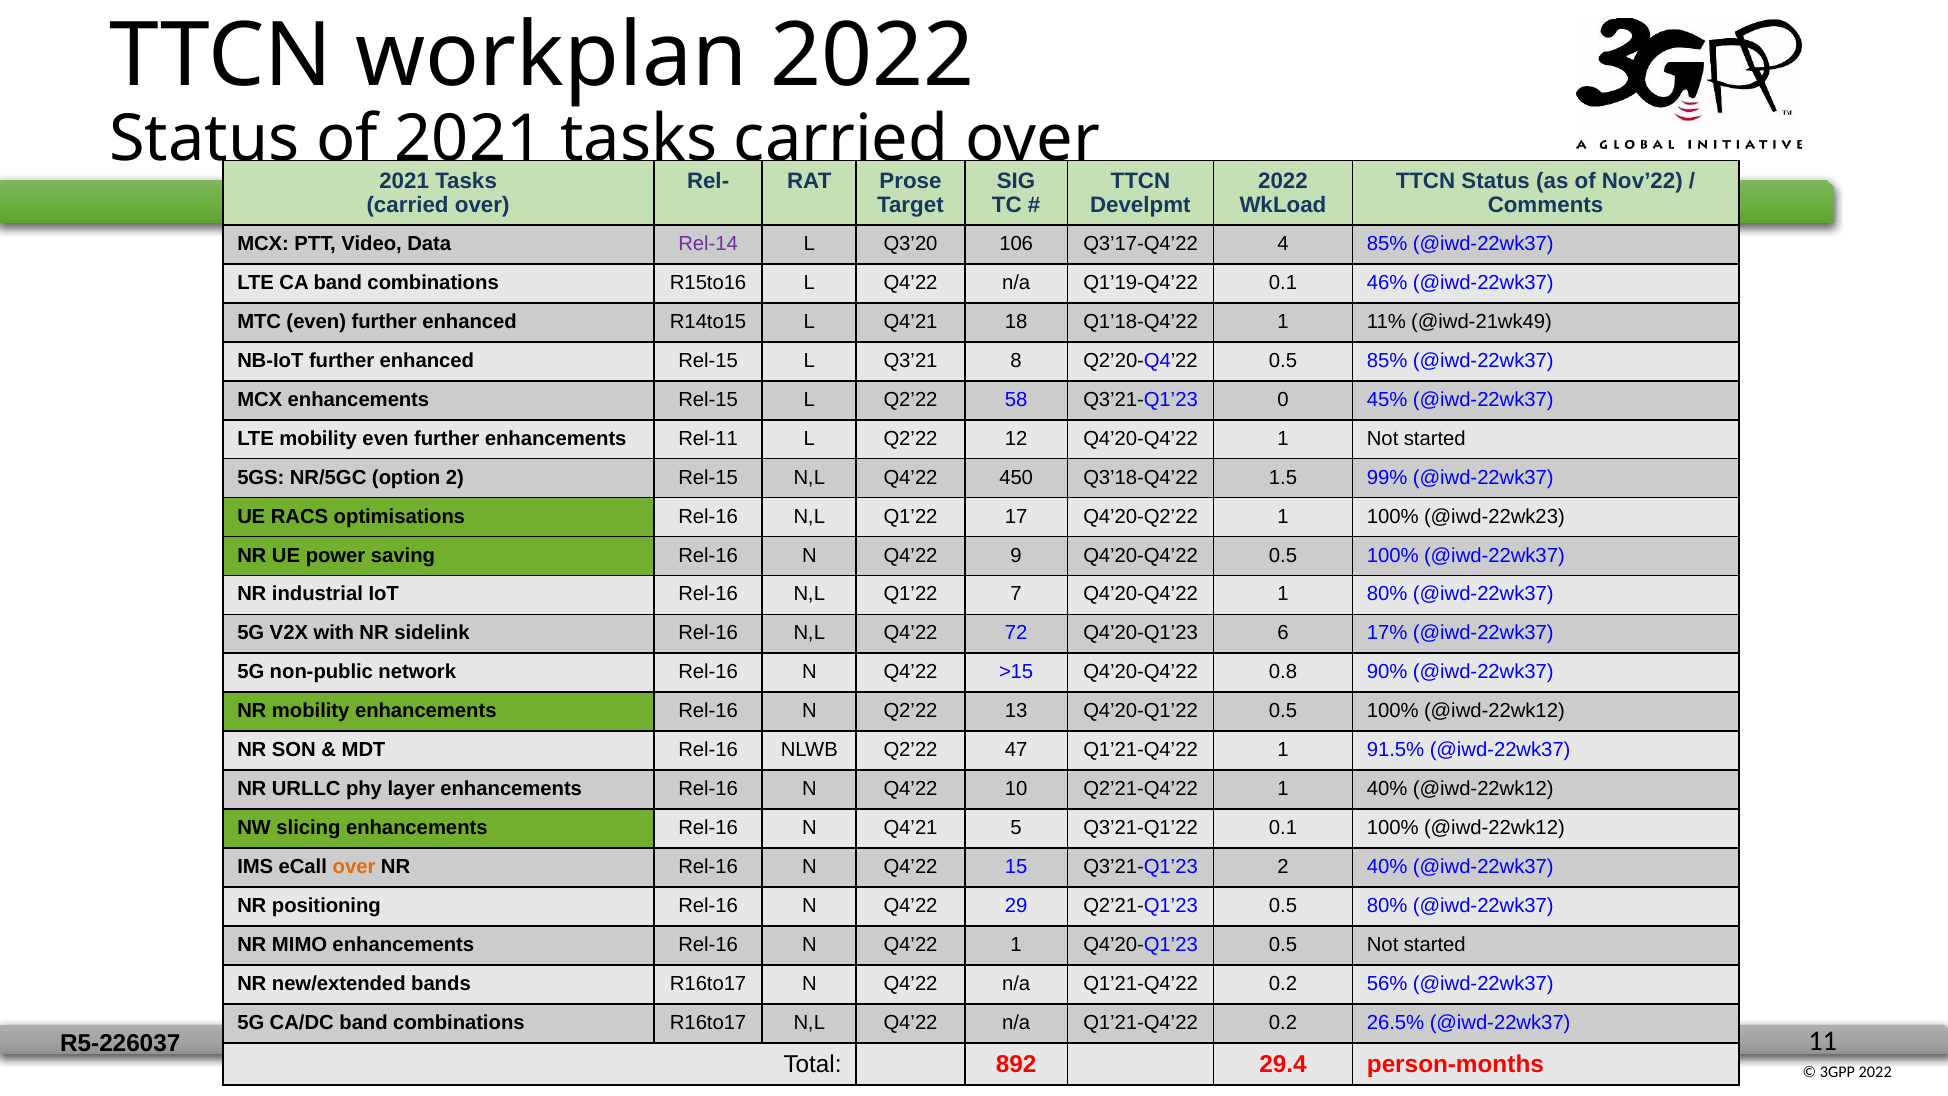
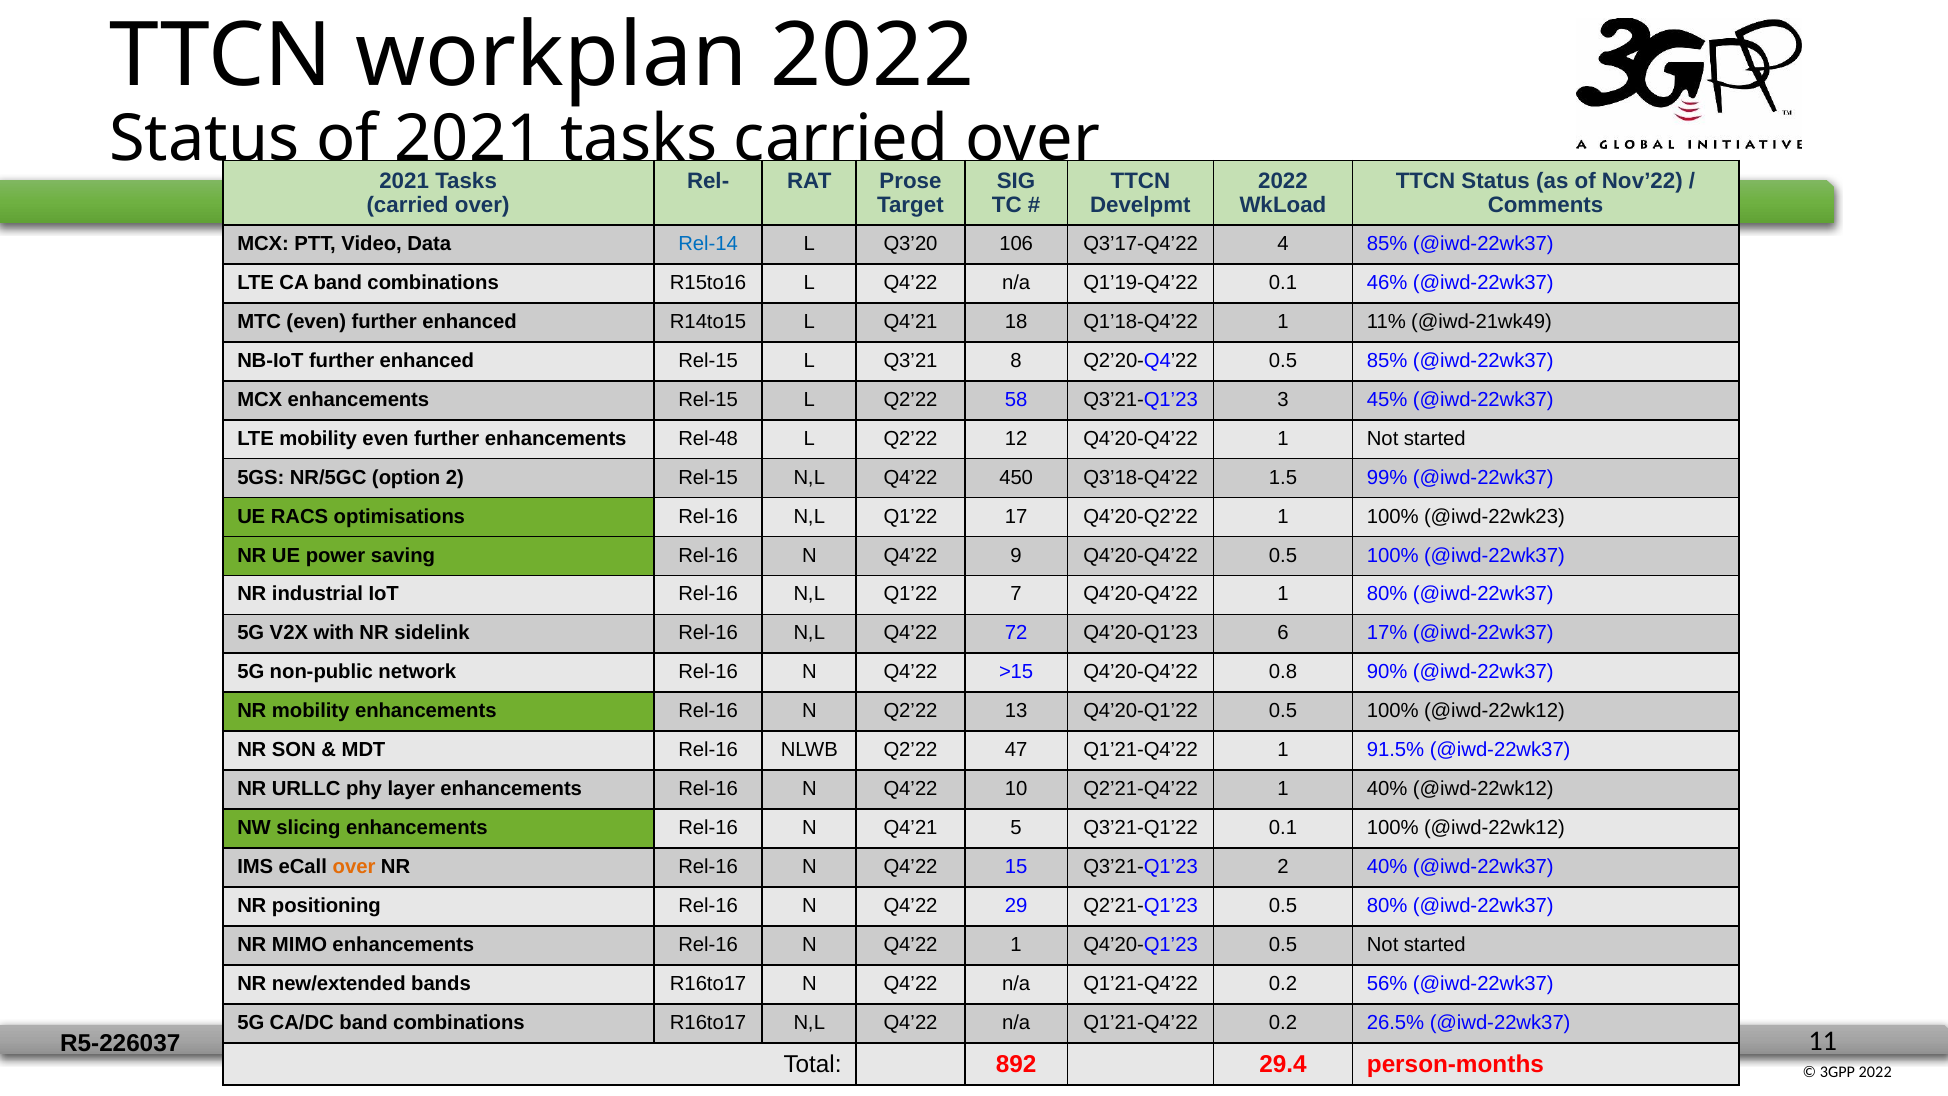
Rel-14 colour: purple -> blue (708, 244)
0: 0 -> 3 (1283, 399)
Rel-11: Rel-11 -> Rel-48 (708, 438)
